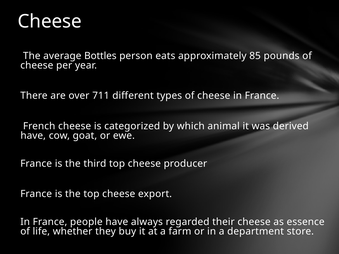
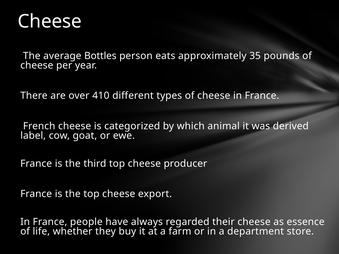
85: 85 -> 35 (255, 56)
711: 711 -> 410 (101, 96)
have: have -> label (33, 136)
